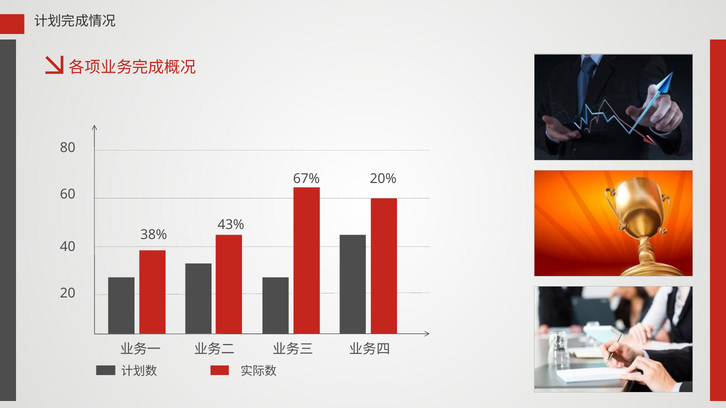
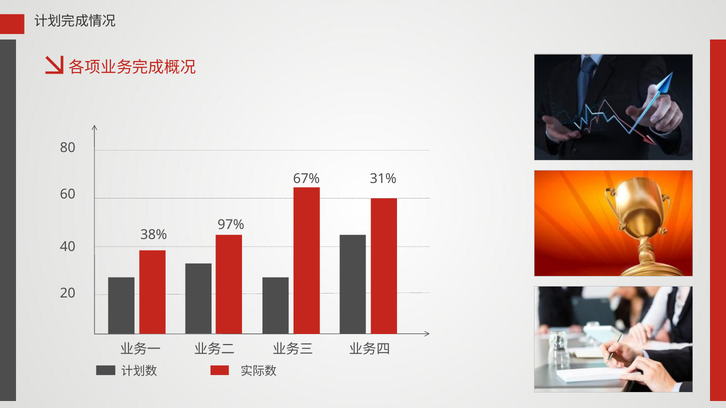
20%: 20% -> 31% (383, 179)
43%: 43% -> 97% (231, 225)
